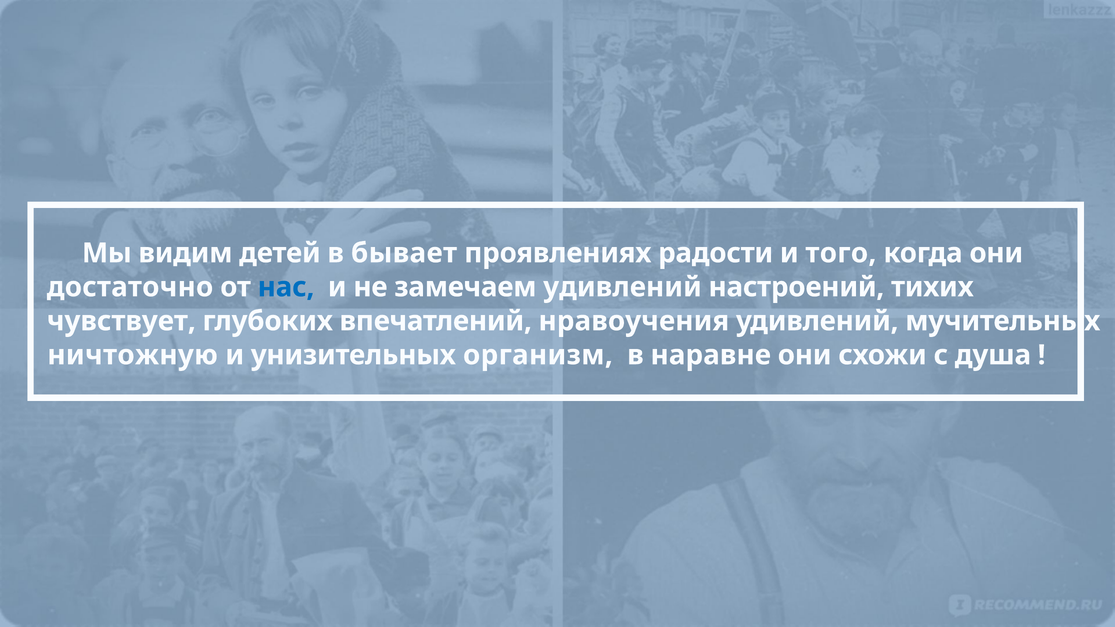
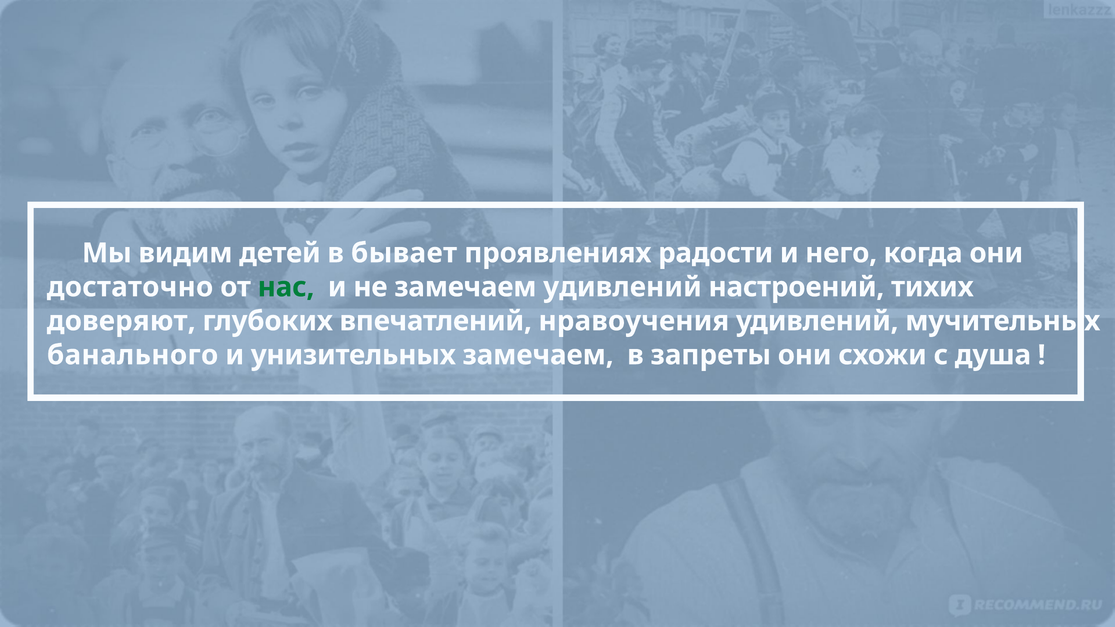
того: того -> него (841, 253)
нас colour: blue -> green (286, 287)
чувствует: чувствует -> доверяют (121, 321)
ничтожную: ничтожную -> банального (133, 355)
унизительных организм: организм -> замечаем (538, 355)
наравне: наравне -> запреты (711, 355)
